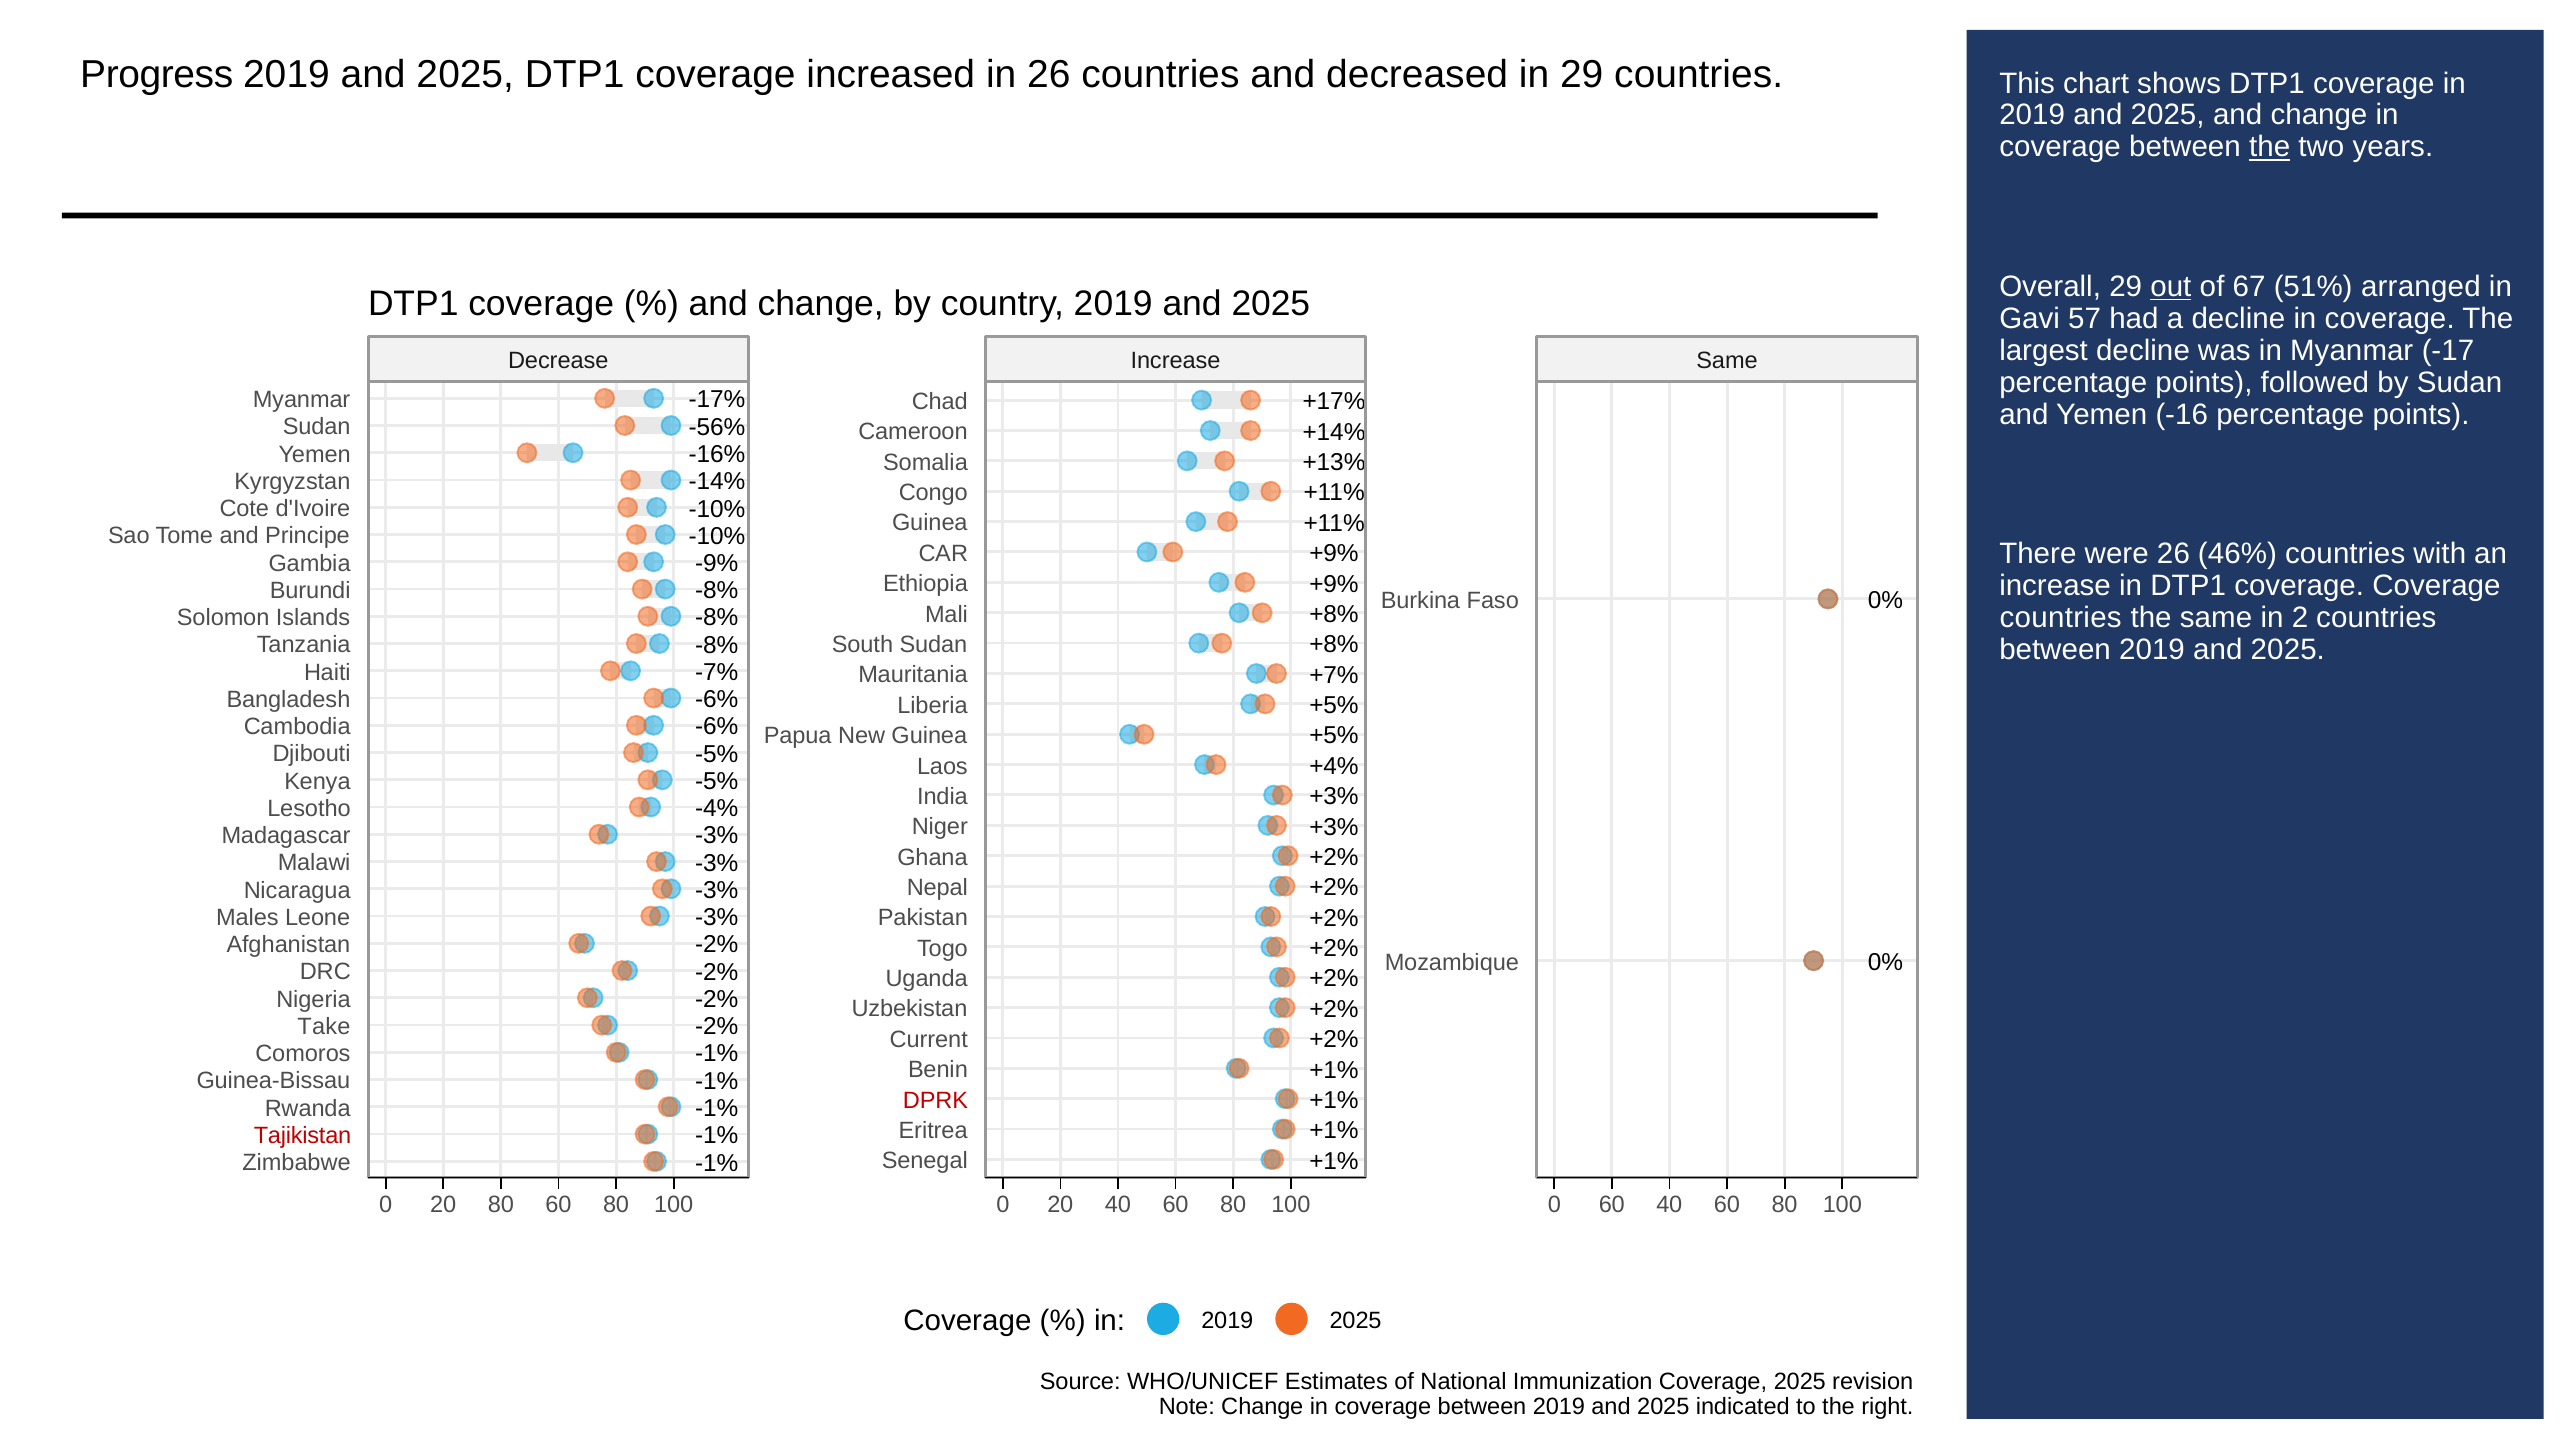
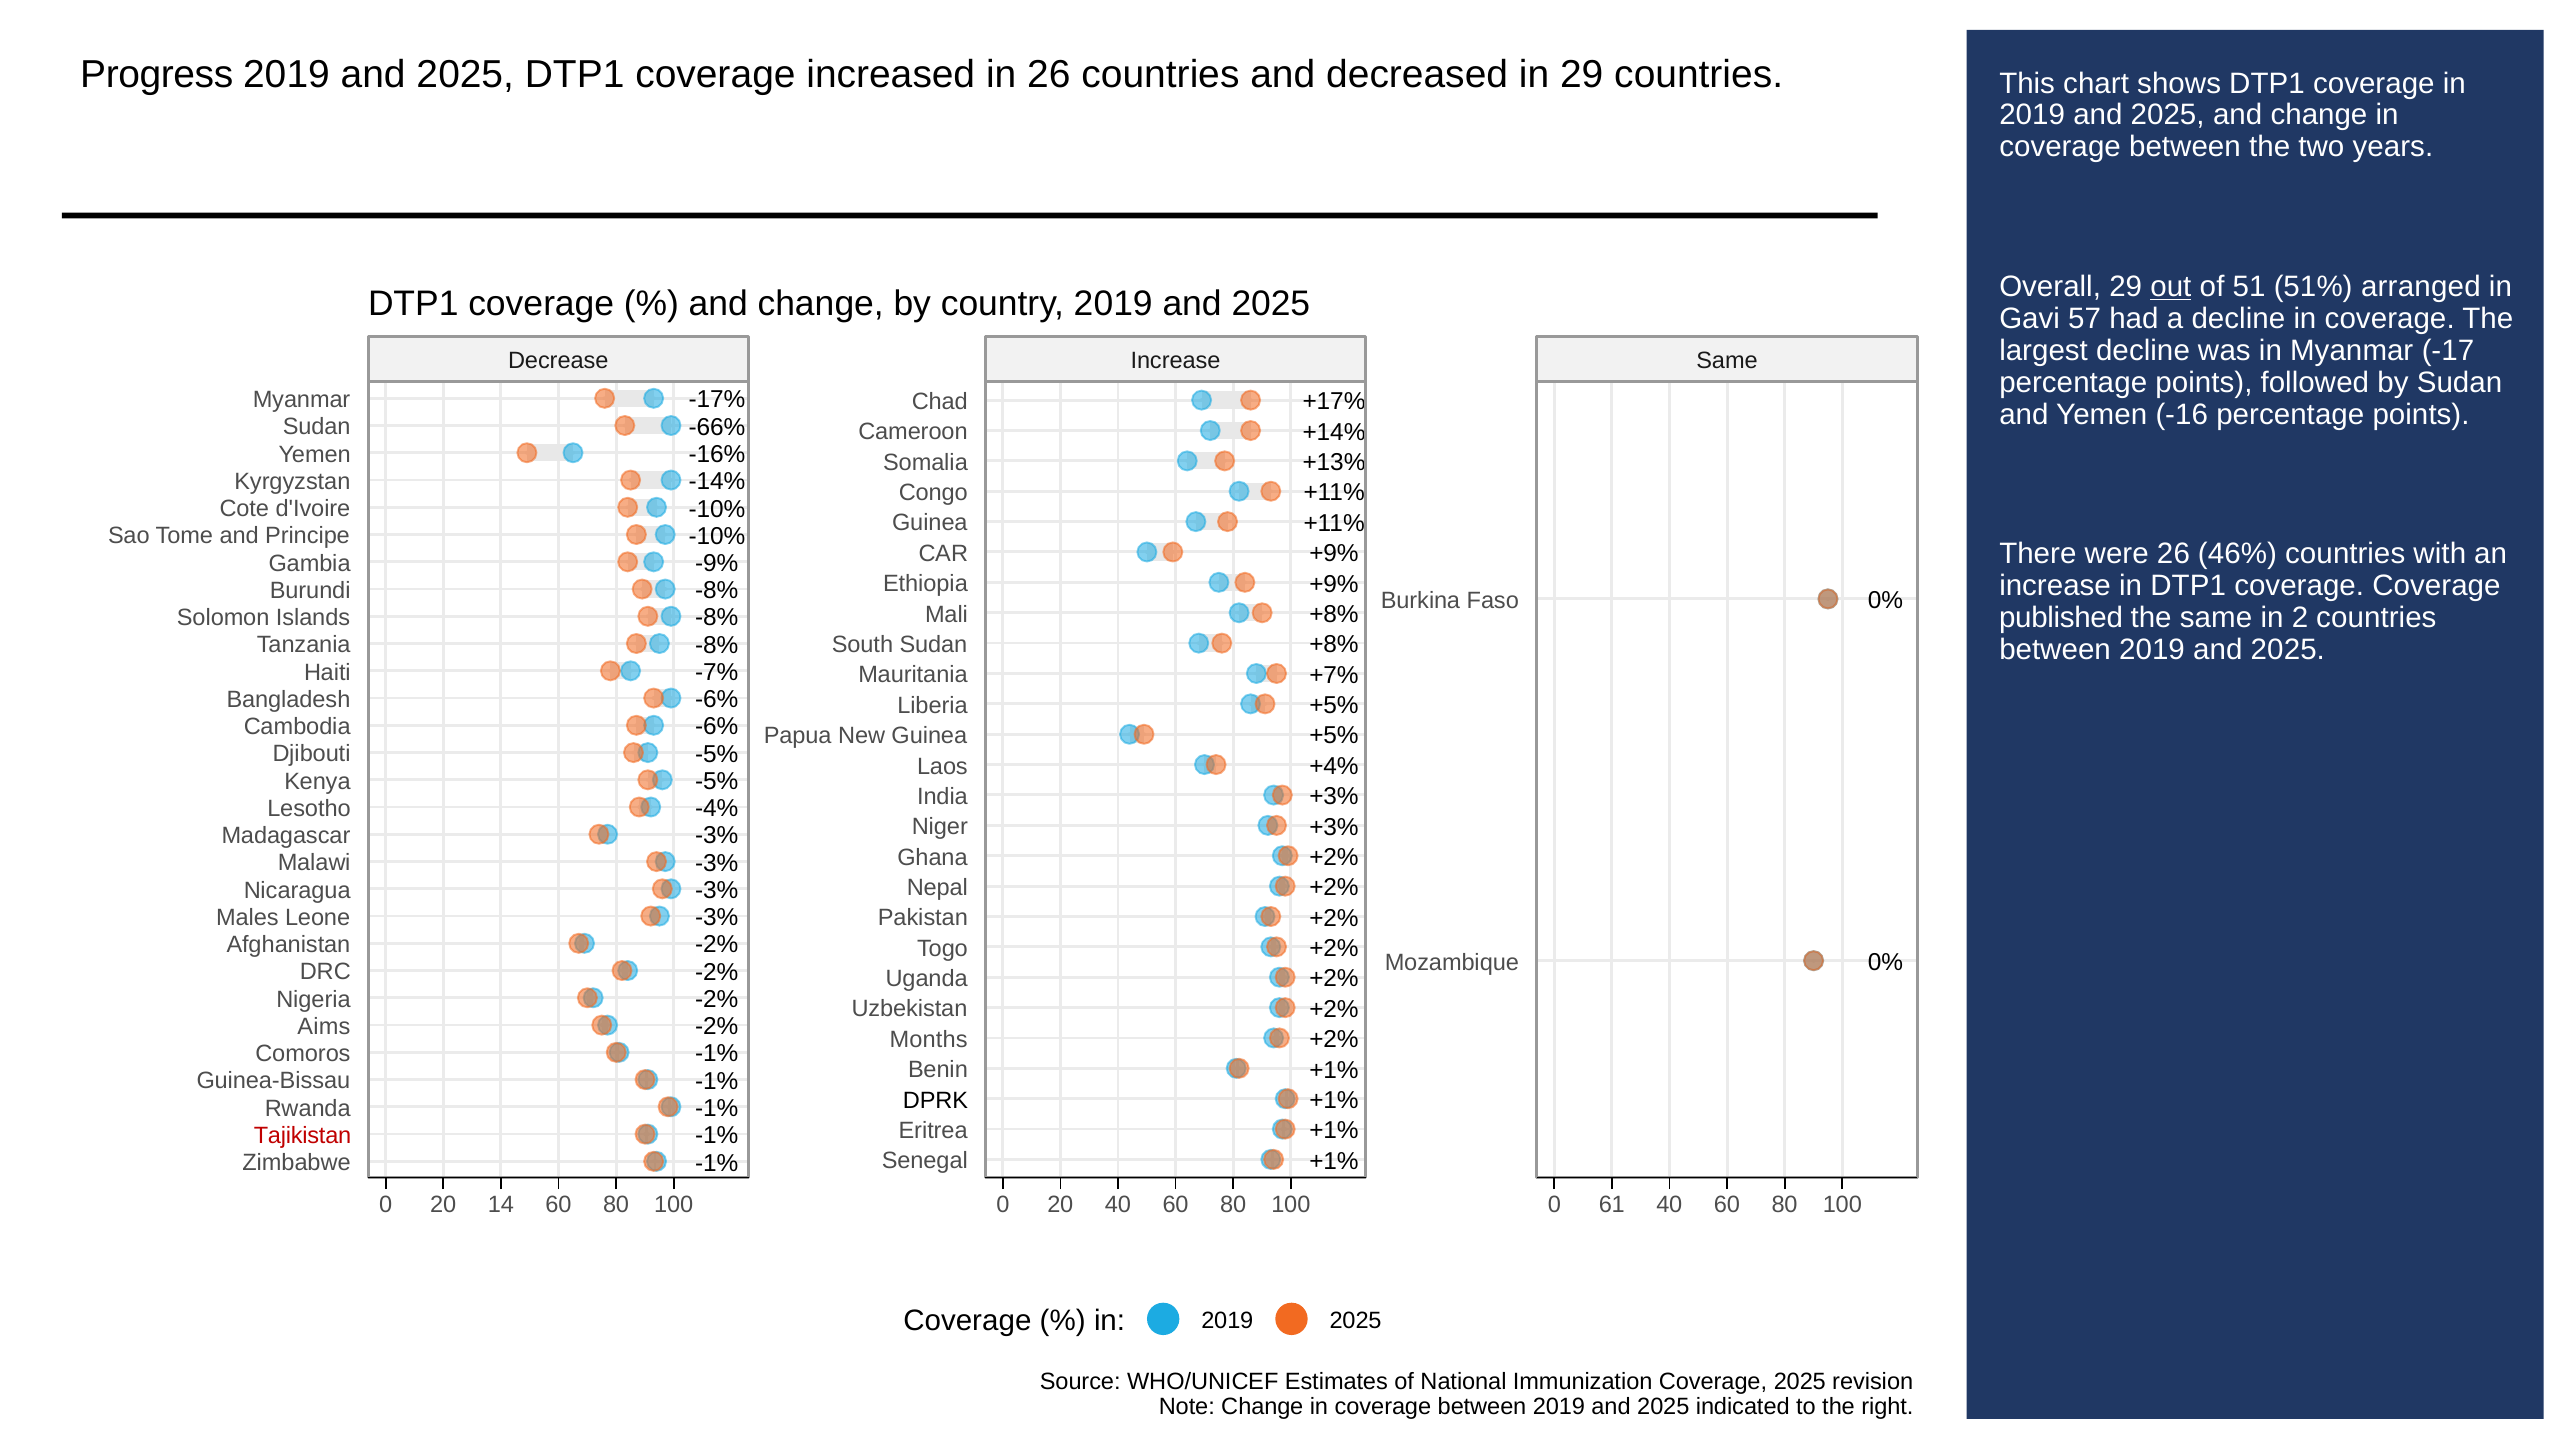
the underline: present -> none (2270, 147)
67: 67 -> 51 (2249, 287)
-56%: -56% -> -66% (717, 427)
countries: countries -> published (2061, 618)
Take: Take -> Aims (324, 1027)
Current: Current -> Months (929, 1040)
DPRK colour: red -> black (935, 1100)
20 80: 80 -> 14 (501, 1205)
0 60: 60 -> 61 (1612, 1205)
